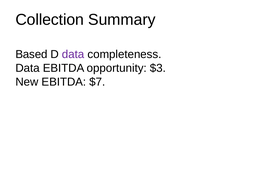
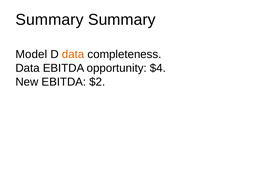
Collection: Collection -> Summary (50, 20)
Based: Based -> Model (31, 54)
data colour: purple -> orange (73, 54)
$3: $3 -> $4 (158, 68)
$7: $7 -> $2 (97, 82)
